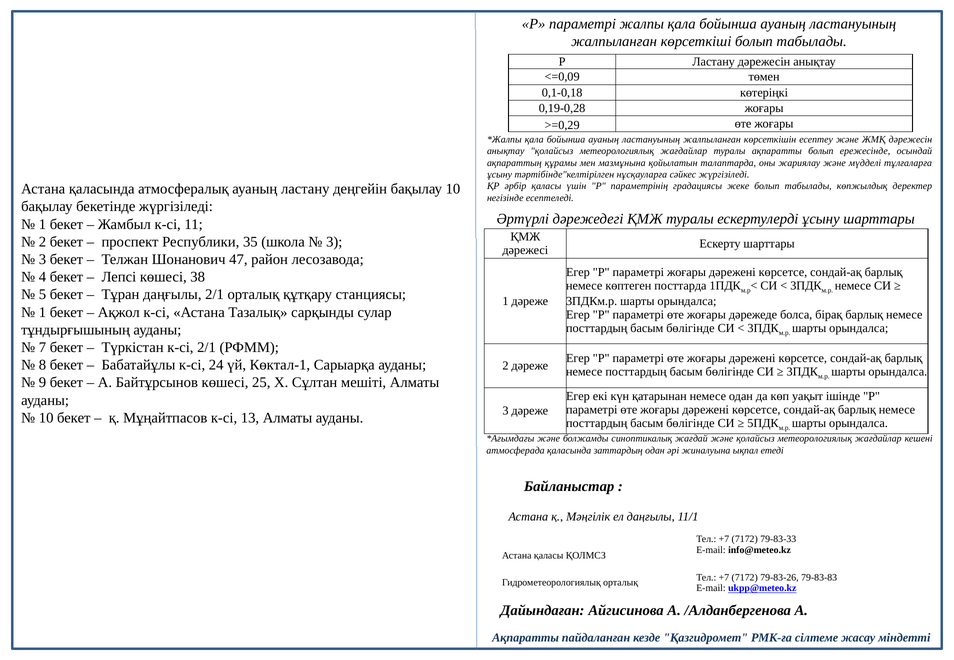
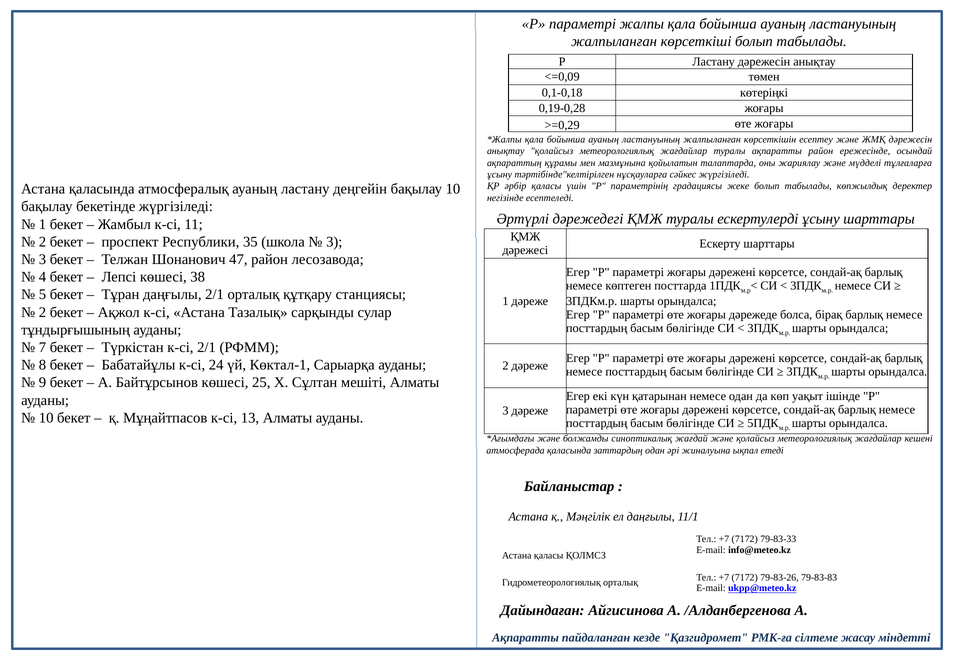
ақпаратты болып: болып -> район (821, 151)
1: 1 -> 2 (42, 312)
